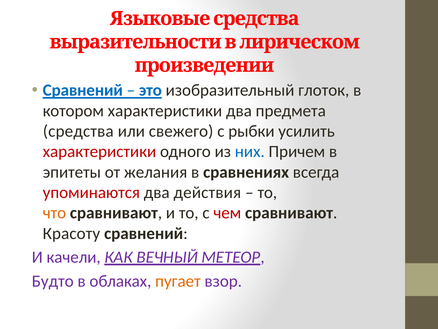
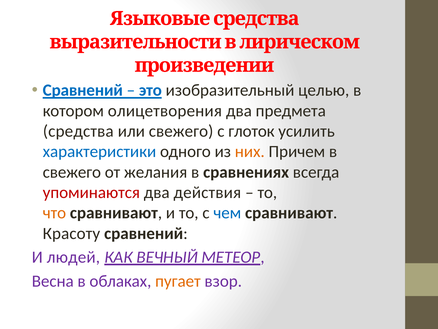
глоток: глоток -> целью (324, 90)
котором характеристики: характеристики -> олицетворения (165, 111)
рыбки: рыбки -> глоток (251, 131)
характеристики colour: red -> blue (99, 151)
них colour: blue -> orange (250, 151)
эпитеты: эпитеты -> свежего (72, 172)
чем colour: red -> blue (227, 213)
качели: качели -> людей (73, 257)
Будто: Будто -> Весна (53, 281)
